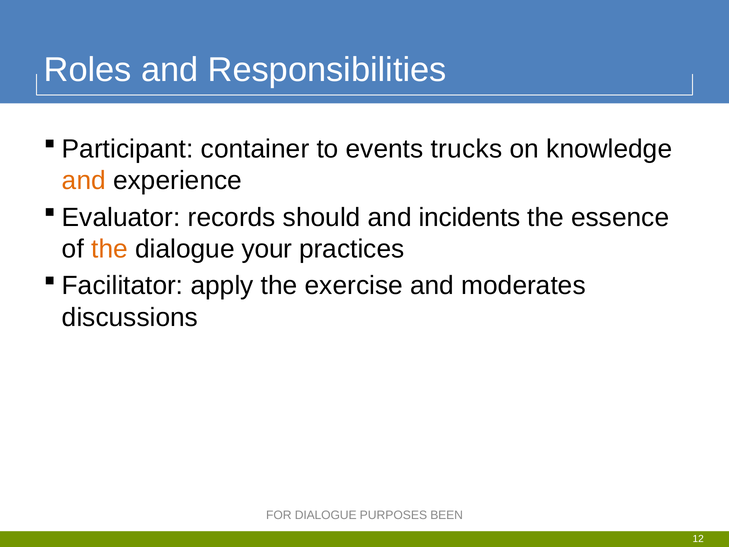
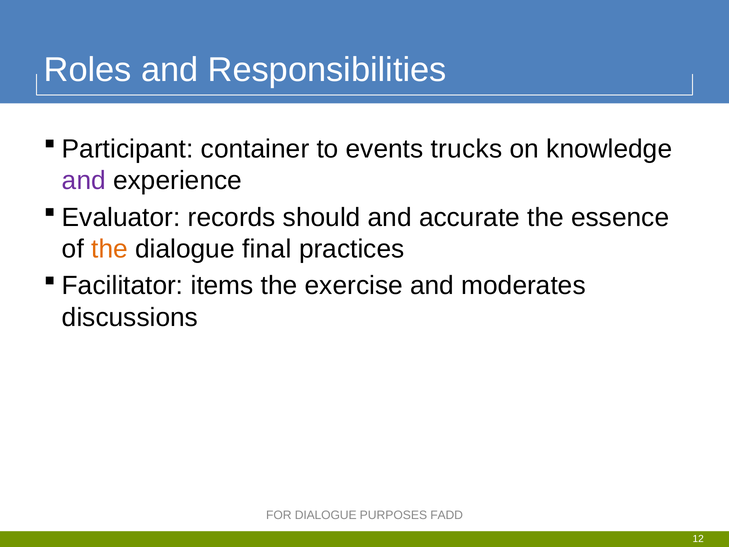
and colour: orange -> purple (84, 180)
incidents: incidents -> accurate (469, 217)
your: your -> final (267, 249)
apply: apply -> items (222, 286)
BEEN: BEEN -> FADD (447, 515)
